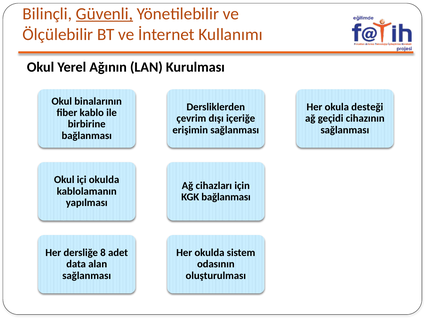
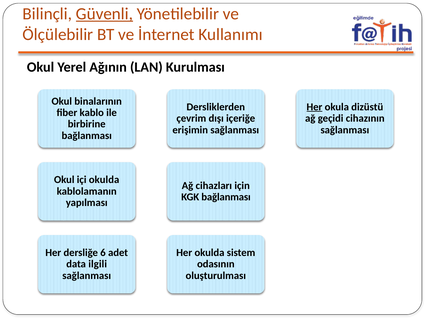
Her underline: none -> present (314, 107)
desteği: desteği -> dizüstü (367, 107)
8: 8 -> 6 (103, 252)
alan: alan -> ilgili (98, 264)
